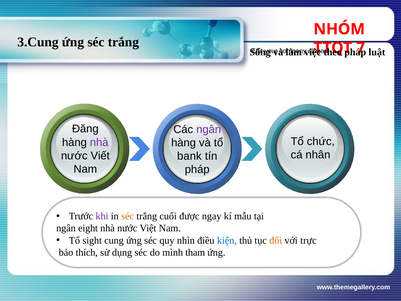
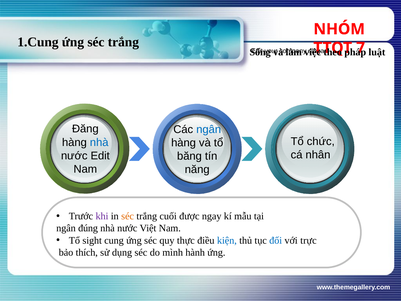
3.Cung: 3.Cung -> 1.Cung (38, 42)
ngân colour: purple -> blue (209, 129)
nhà colour: purple -> blue (99, 142)
nước Viết: Viết -> Edit (100, 156)
bank: bank -> băng (189, 156)
pháp: pháp -> năng (197, 169)
eight: eight -> đúng (88, 228)
nhìn: nhìn -> thực (186, 240)
đối colour: orange -> blue (276, 240)
tham: tham -> hành (195, 252)
